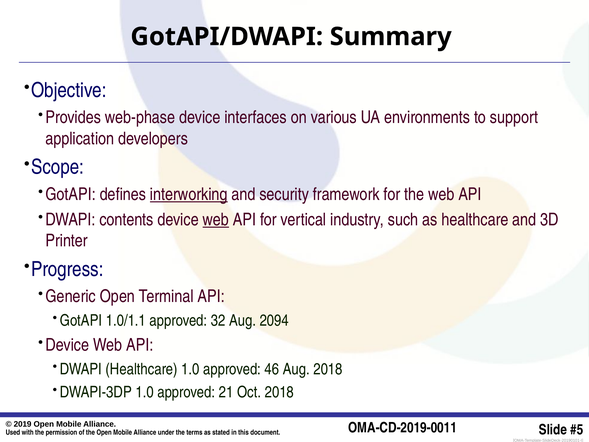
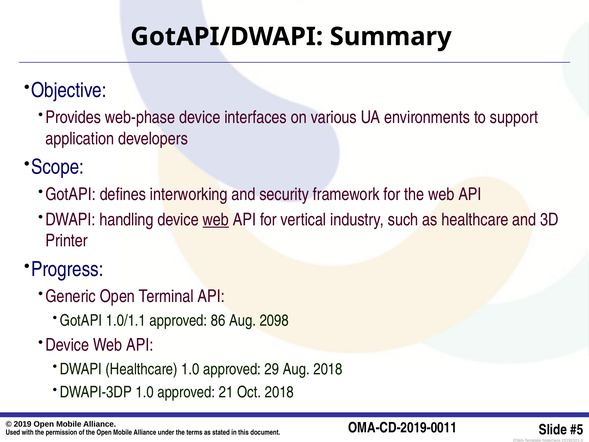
interworking underline: present -> none (189, 194)
contents: contents -> handling (126, 220)
32: 32 -> 86 (218, 320)
2094: 2094 -> 2098 (274, 320)
46: 46 -> 29 (272, 369)
